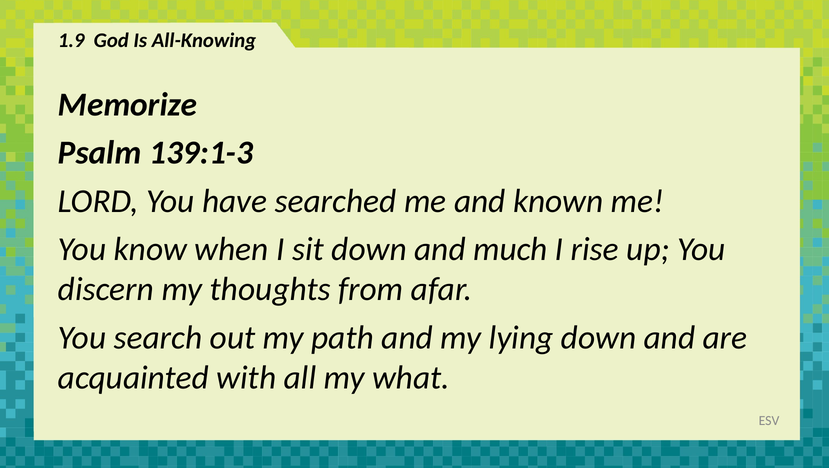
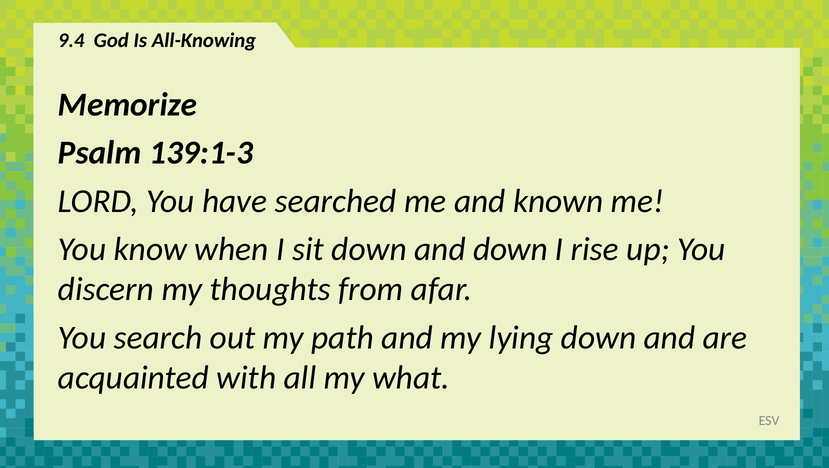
1.9: 1.9 -> 9.4 (71, 40)
and much: much -> down (510, 249)
